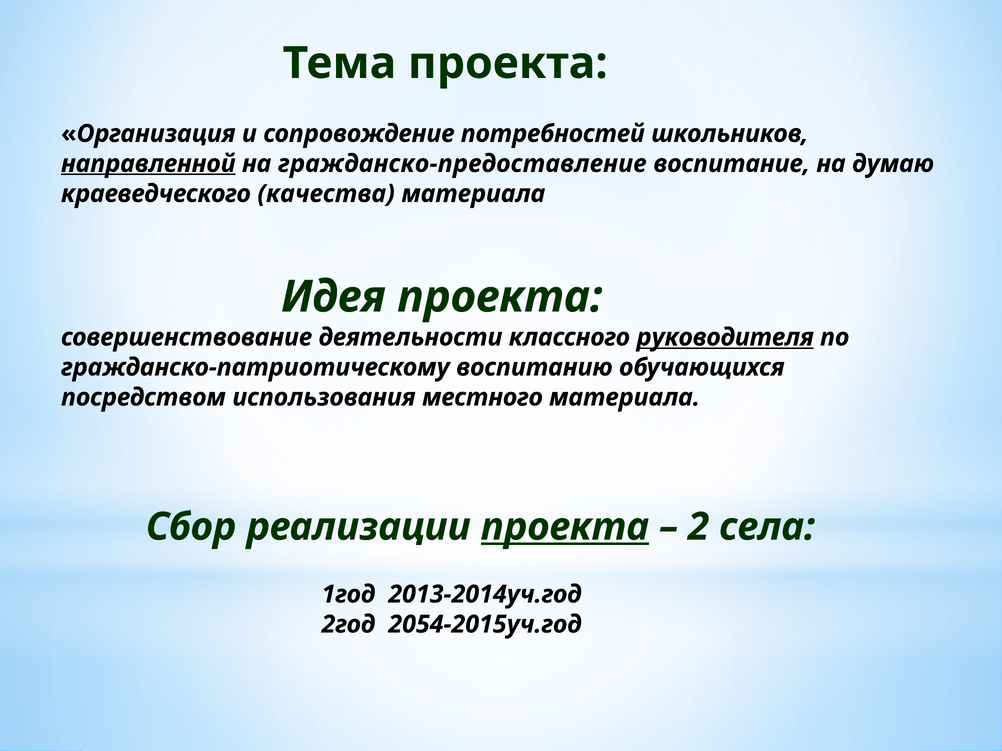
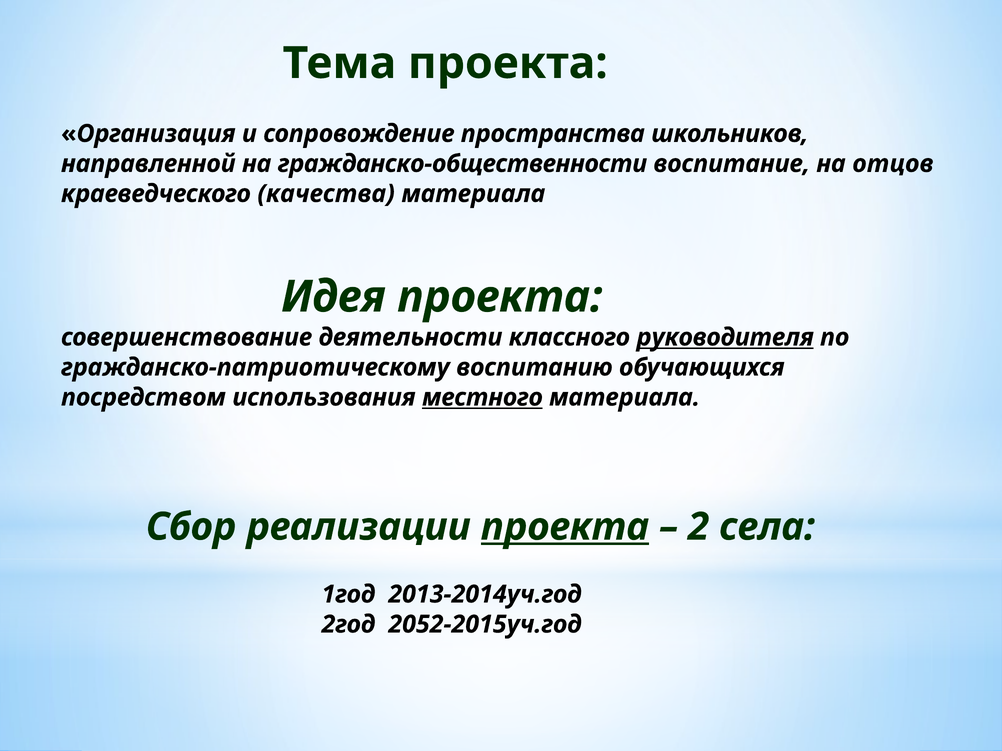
потребностей: потребностей -> пространства (553, 134)
направленной underline: present -> none (148, 164)
гражданско-предоставление: гражданско-предоставление -> гражданско-общественности (462, 164)
думаю: думаю -> отцов (893, 164)
местного underline: none -> present (482, 398)
2054-2015уч.год: 2054-2015уч.год -> 2052-2015уч.год (485, 625)
